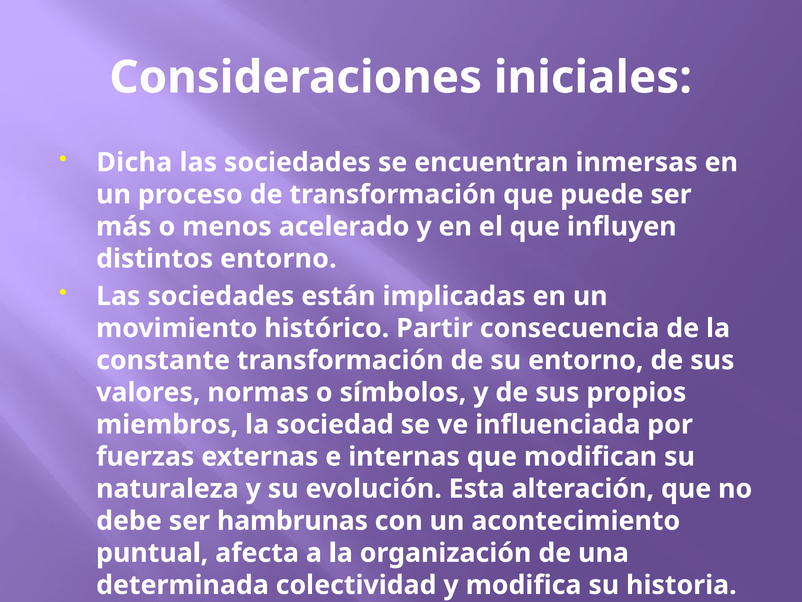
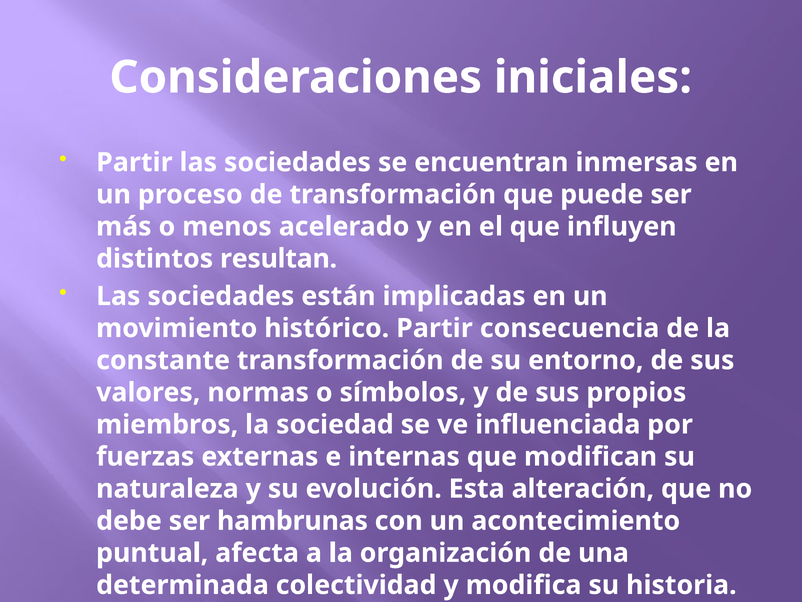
Dicha: Dicha -> Partir (134, 162)
distintos entorno: entorno -> resultan (279, 259)
